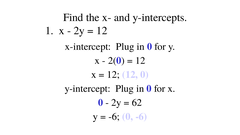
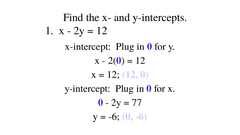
62: 62 -> 77 (137, 103)
